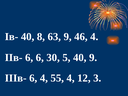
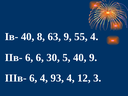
46: 46 -> 55 (81, 37)
55: 55 -> 93 (57, 78)
